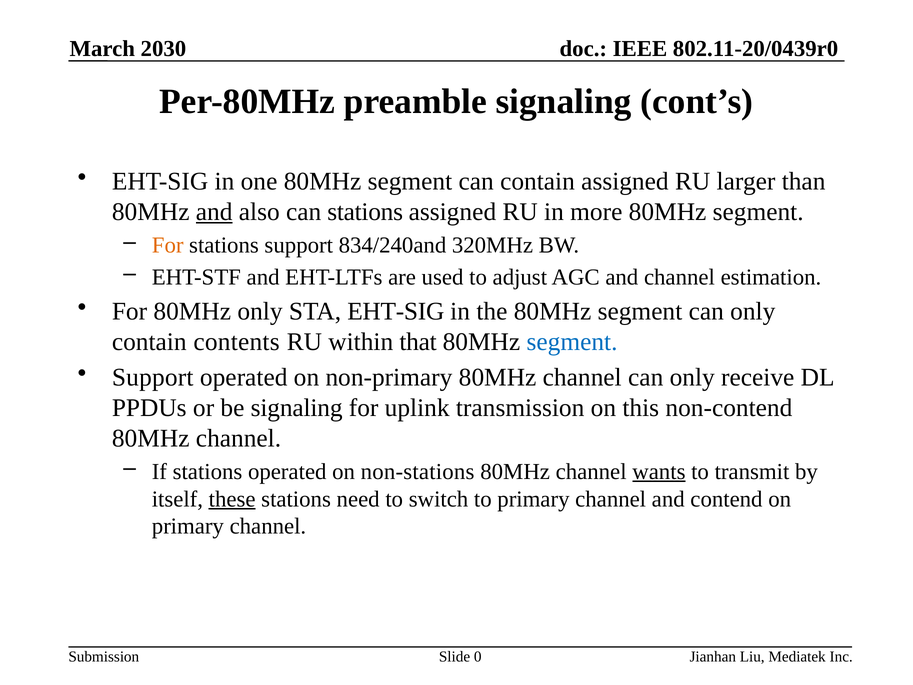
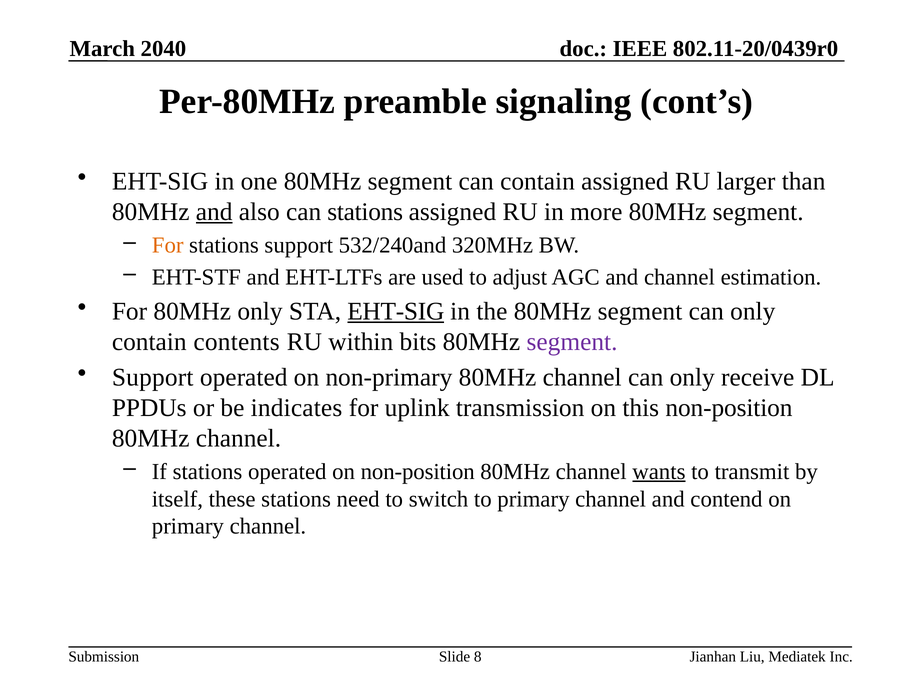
2030: 2030 -> 2040 (163, 49)
834/240and: 834/240and -> 532/240and (392, 245)
EHT-SIG underline: none -> present (396, 311)
that: that -> bits (418, 342)
segment colour: blue -> purple (572, 342)
be signaling: signaling -> indicates (297, 408)
this non-contend: non-contend -> non-position (729, 408)
on non-stations: non-stations -> non-position (418, 471)
these underline: present -> none (232, 499)
0: 0 -> 8 (478, 657)
